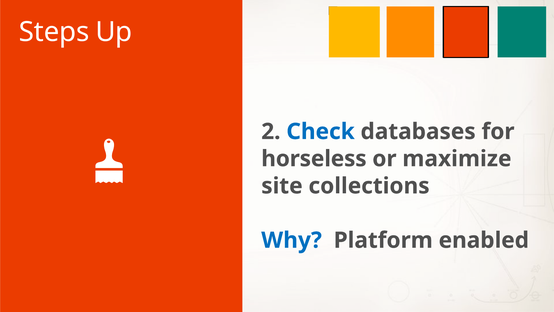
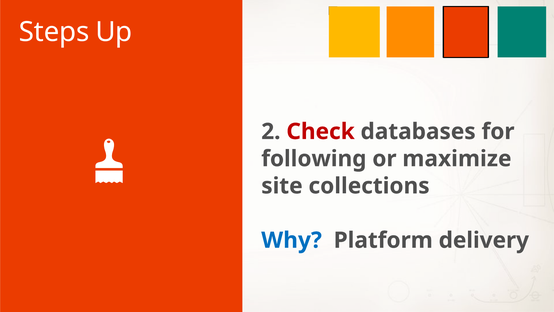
Check colour: blue -> red (321, 131)
horseless: horseless -> following (314, 159)
enabled: enabled -> delivery (484, 240)
